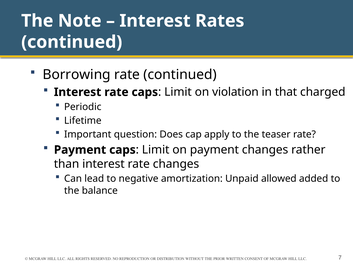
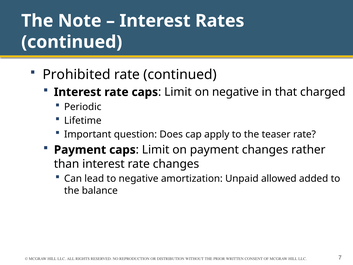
Borrowing: Borrowing -> Prohibited (77, 75)
on violation: violation -> negative (235, 92)
